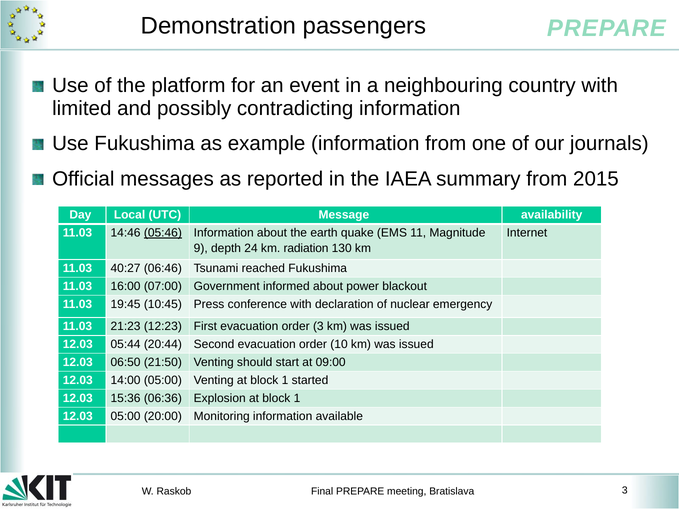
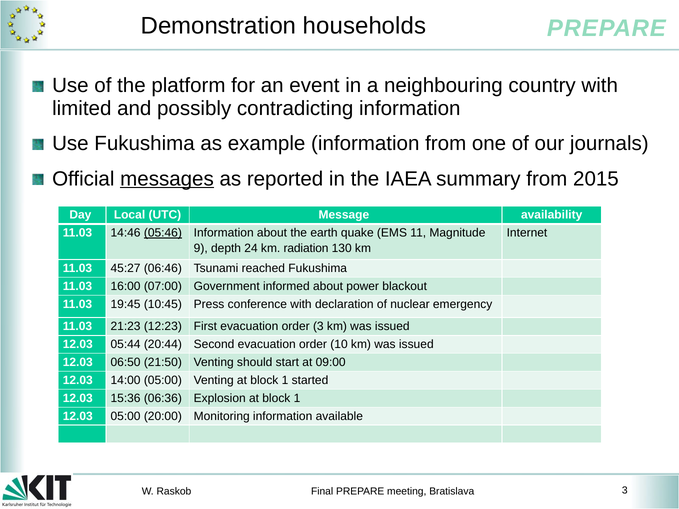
passengers: passengers -> households (364, 26)
messages underline: none -> present (167, 179)
40:27: 40:27 -> 45:27 (126, 268)
